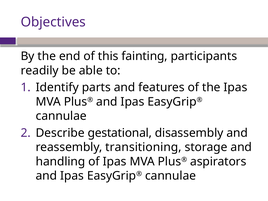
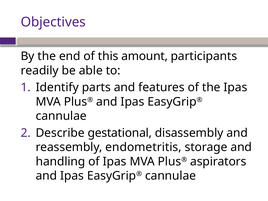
fainting: fainting -> amount (145, 56)
transitioning: transitioning -> endometritis (143, 147)
